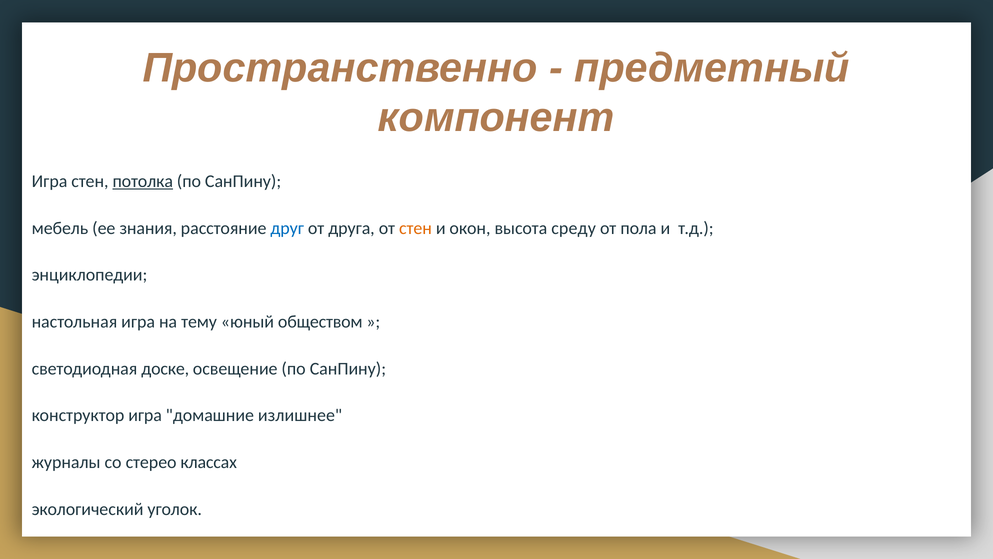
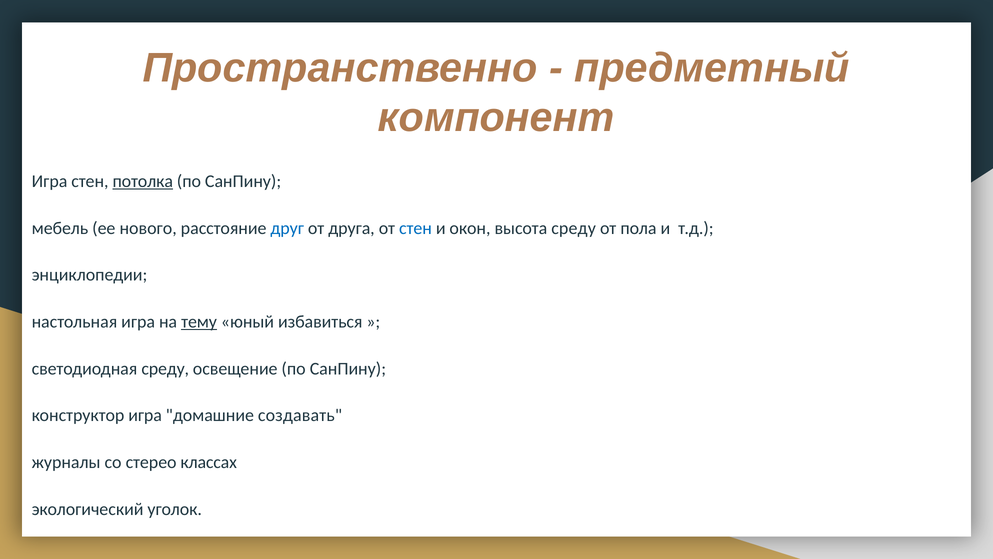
знания: знания -> нового (148, 228)
стен colour: orange -> blue (415, 228)
тему underline: none -> present (199, 322)
обществом: обществом -> избавиться (320, 322)
светодиодная доске: доске -> среду (165, 368)
излишнее: излишнее -> создавать (300, 415)
